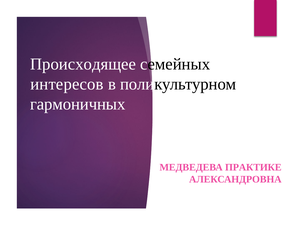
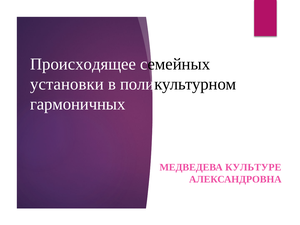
интересов: интересов -> установки (67, 84)
ПРАКТИКЕ: ПРАКТИКЕ -> КУЛЬТУРЕ (253, 167)
